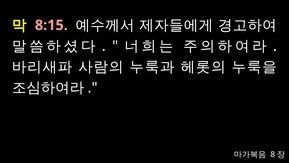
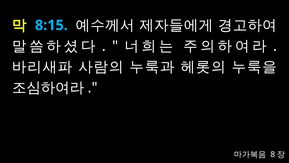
8:15 colour: pink -> light blue (51, 25)
